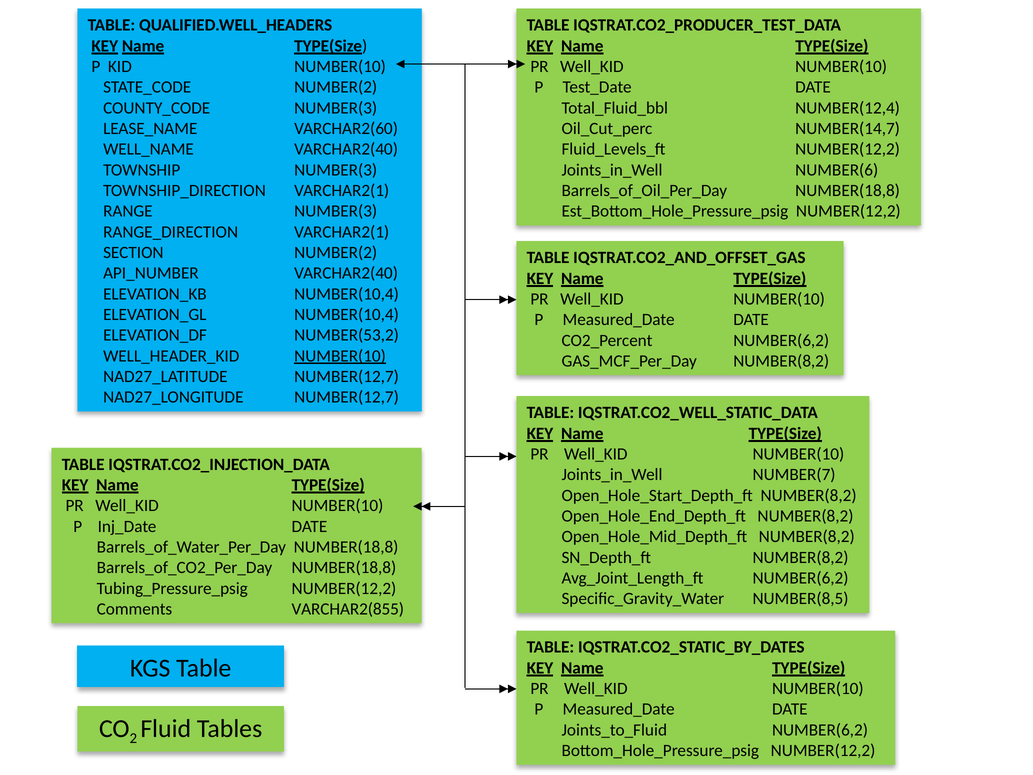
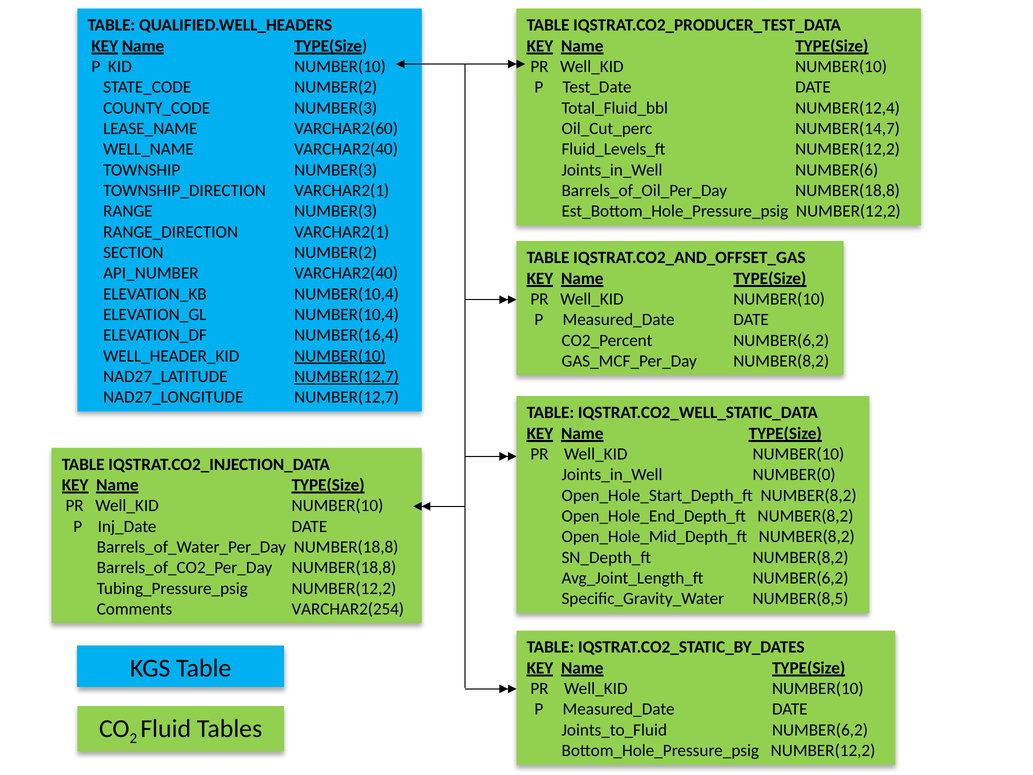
NUMBER(53,2: NUMBER(53,2 -> NUMBER(16,4 (347, 335)
NUMBER(12,7 underline: none -> present (347, 376)
NUMBER(7: NUMBER(7 -> NUMBER(0 (794, 475)
VARCHAR2(855: VARCHAR2(855 -> VARCHAR2(254 (348, 609)
